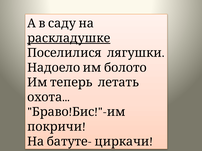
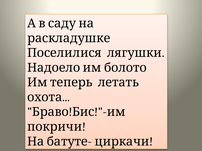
раскладушке underline: present -> none (69, 38)
